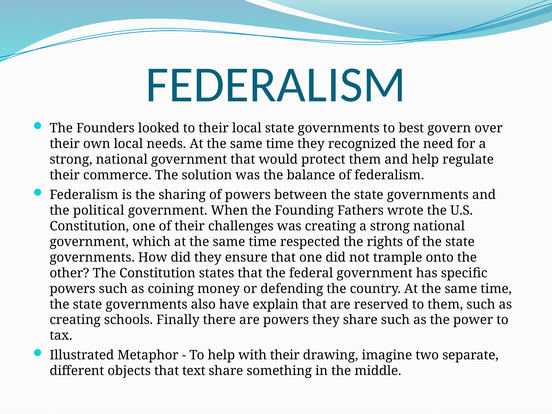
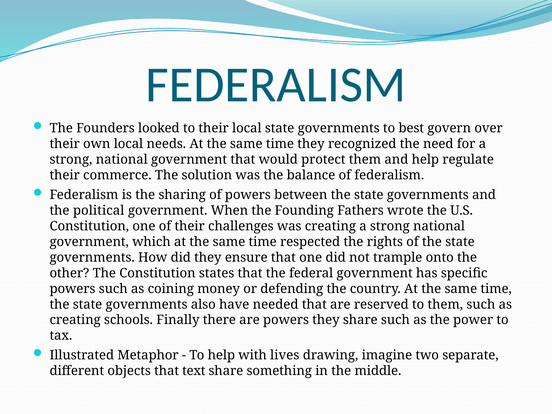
explain: explain -> needed (276, 304)
with their: their -> lives (285, 355)
